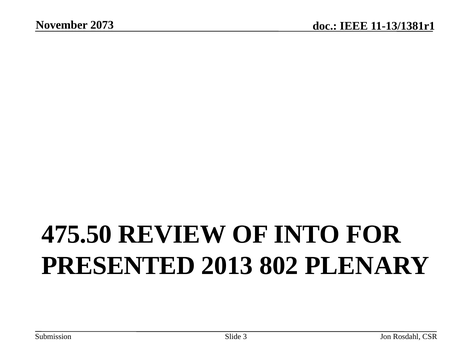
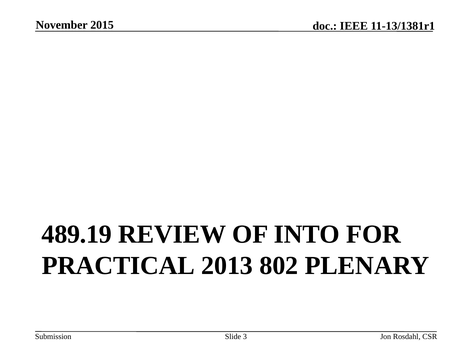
2073: 2073 -> 2015 (102, 25)
475.50: 475.50 -> 489.19 (77, 234)
PRESENTED: PRESENTED -> PRACTICAL (118, 265)
